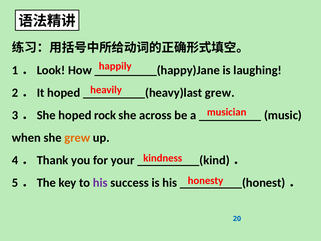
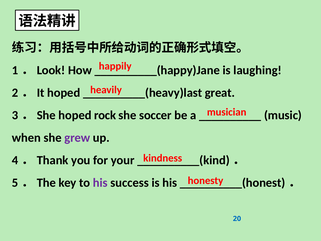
grew: grew -> great (220, 93)
across: across -> soccer (155, 115)
grew colour: orange -> purple (77, 138)
